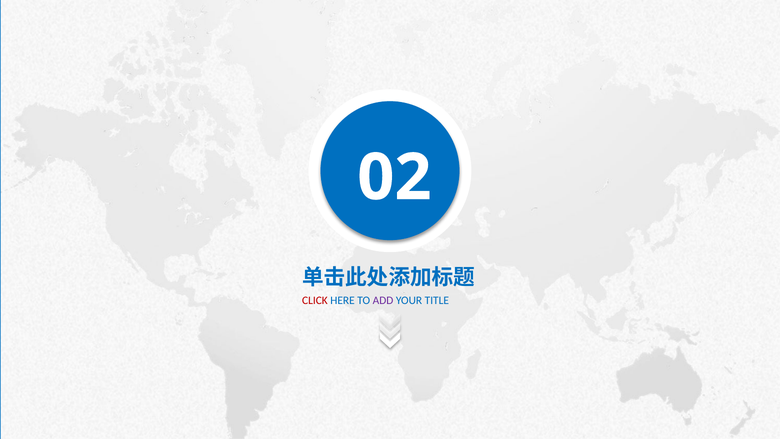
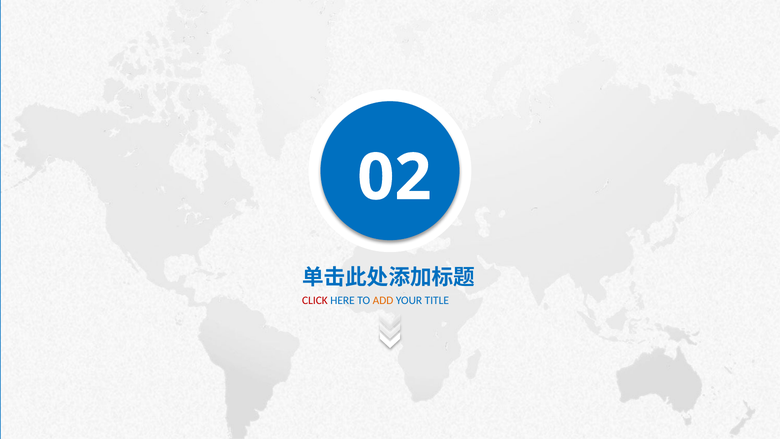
ADD colour: purple -> orange (383, 300)
